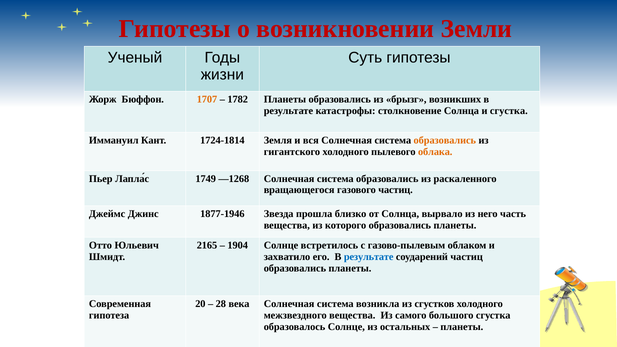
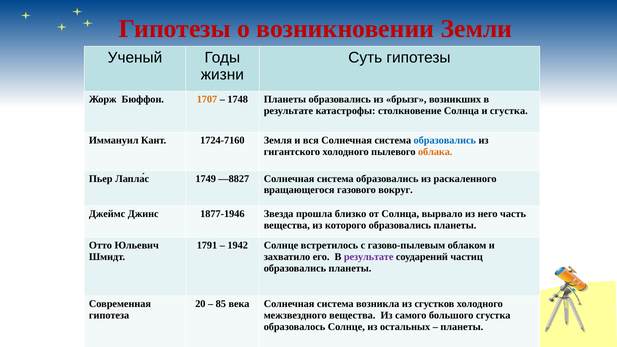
1782: 1782 -> 1748 (238, 99)
1724-1814: 1724-1814 -> 1724-7160 (222, 140)
образовались colour: orange -> blue (445, 140)
—1268: —1268 -> —8827 (234, 179)
газового частиц: частиц -> вокруг (396, 190)
2165: 2165 -> 1791 (207, 246)
1904: 1904 -> 1942 (238, 246)
результате colour: blue -> purple (369, 257)
28: 28 -> 85 (221, 304)
